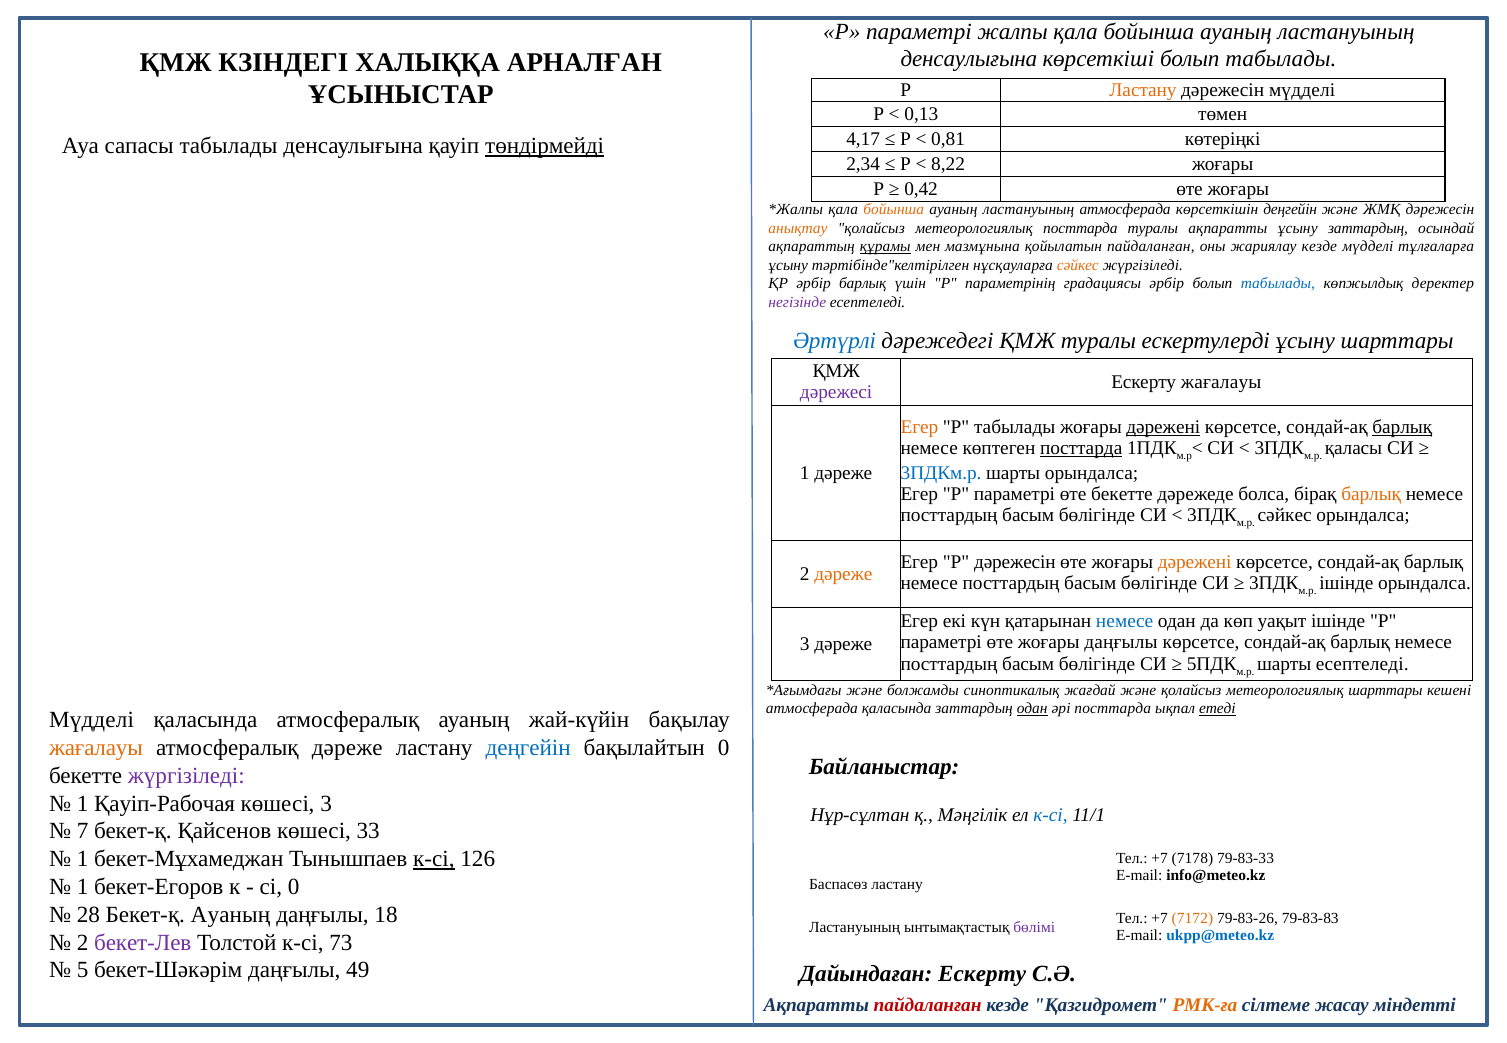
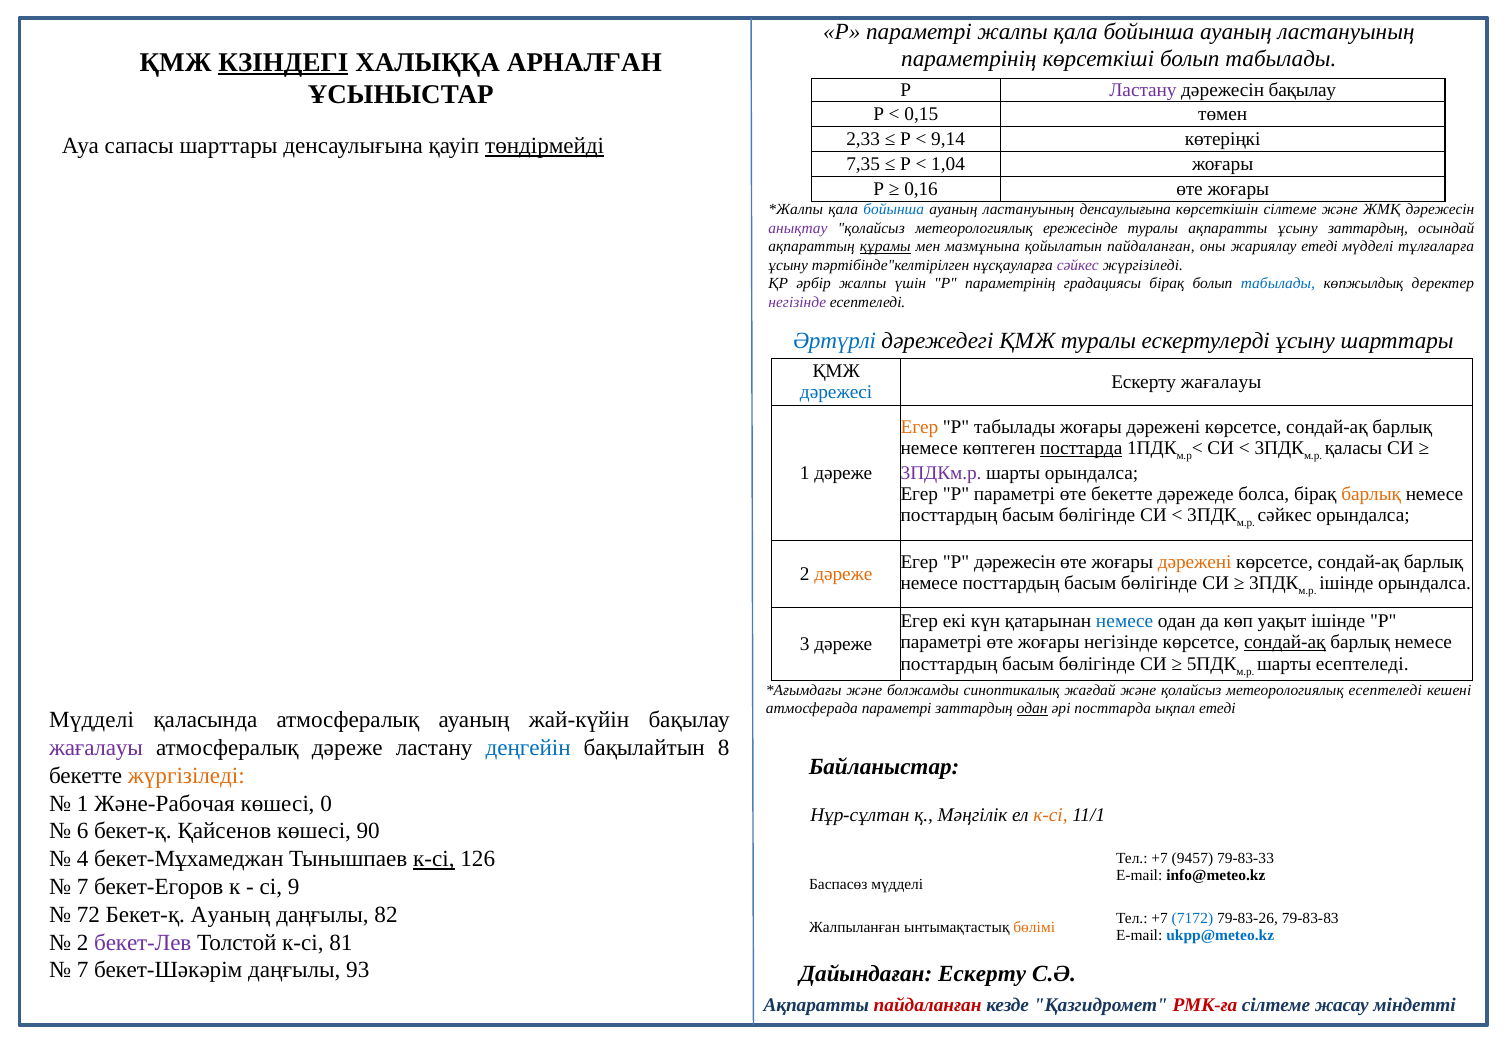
денсаулығына: денсаулығына -> параметрінің (969, 59)
КЗІНДЕГІ underline: none -> present (283, 62)
Ластану colour: orange -> purple (1143, 90)
дәрежесін мүдделі: мүдделі -> бақылау (1302, 90)
0,13: 0,13 -> 0,15 (921, 114)
4,17: 4,17 -> 2,33 (863, 139)
0,81: 0,81 -> 9,14 (948, 139)
сапасы табылады: табылады -> шарттары (229, 146)
2,34: 2,34 -> 7,35 (863, 164)
8,22: 8,22 -> 1,04 (948, 164)
0,42: 0,42 -> 0,16 (921, 189)
бойынша colour: orange -> blue (894, 210)
ластануының атмосферада: атмосферада -> денсаулығына (1125, 210)
көрсеткішін деңгейін: деңгейін -> сілтеме (1290, 210)
анықтау colour: orange -> purple (798, 228)
метеорологиялық посттарда: посттарда -> ережесінде (1080, 228)
жариялау кезде: кезде -> етеді (1320, 247)
сәйкес colour: orange -> purple (1078, 265)
әрбір барлық: барлық -> жалпы (863, 284)
градациясы әрбір: әрбір -> бірақ (1167, 284)
дәрежесі colour: purple -> blue (836, 393)
дәрежені underline: present -> none (1163, 427)
барлық underline: present -> none (1402, 427)
3ПДКм.р colour: blue -> purple (941, 473)
жоғары даңғылы: даңғылы -> негізінде (1121, 643)
сондай-ақ underline: none -> present (1285, 643)
метеорологиялық шарттары: шарттары -> есептеледі (1385, 690)
атмосферада қаласында: қаласында -> параметрі (897, 709)
етеді underline: present -> none (1217, 709)
жағалауы colour: orange -> purple (96, 748)
бақылайтын 0: 0 -> 8 (724, 748)
жүргізіледі colour: purple -> orange (186, 776)
Қауіп-Рабочая: Қауіп-Рабочая -> Және-Рабочая (165, 804)
көшесі 3: 3 -> 0 (326, 804)
к-сі colour: blue -> orange (1051, 816)
7: 7 -> 6 (83, 831)
33: 33 -> 90 (368, 831)
1: 1 -> 4 (83, 859)
7178: 7178 -> 9457 (1192, 858)
1: 1 -> 7 (83, 887)
сі 0: 0 -> 9 (294, 887)
Баспасөз ластану: ластану -> мүдделі (897, 884)
28: 28 -> 72 (88, 915)
18: 18 -> 82 (386, 915)
7172 colour: orange -> blue (1192, 919)
Ластануының: Ластануының -> Жалпыланған (855, 927)
бөлімі colour: purple -> orange (1034, 927)
73: 73 -> 81 (341, 943)
5: 5 -> 7 (83, 971)
49: 49 -> 93 (358, 971)
РМК-ға colour: orange -> red (1205, 1005)
